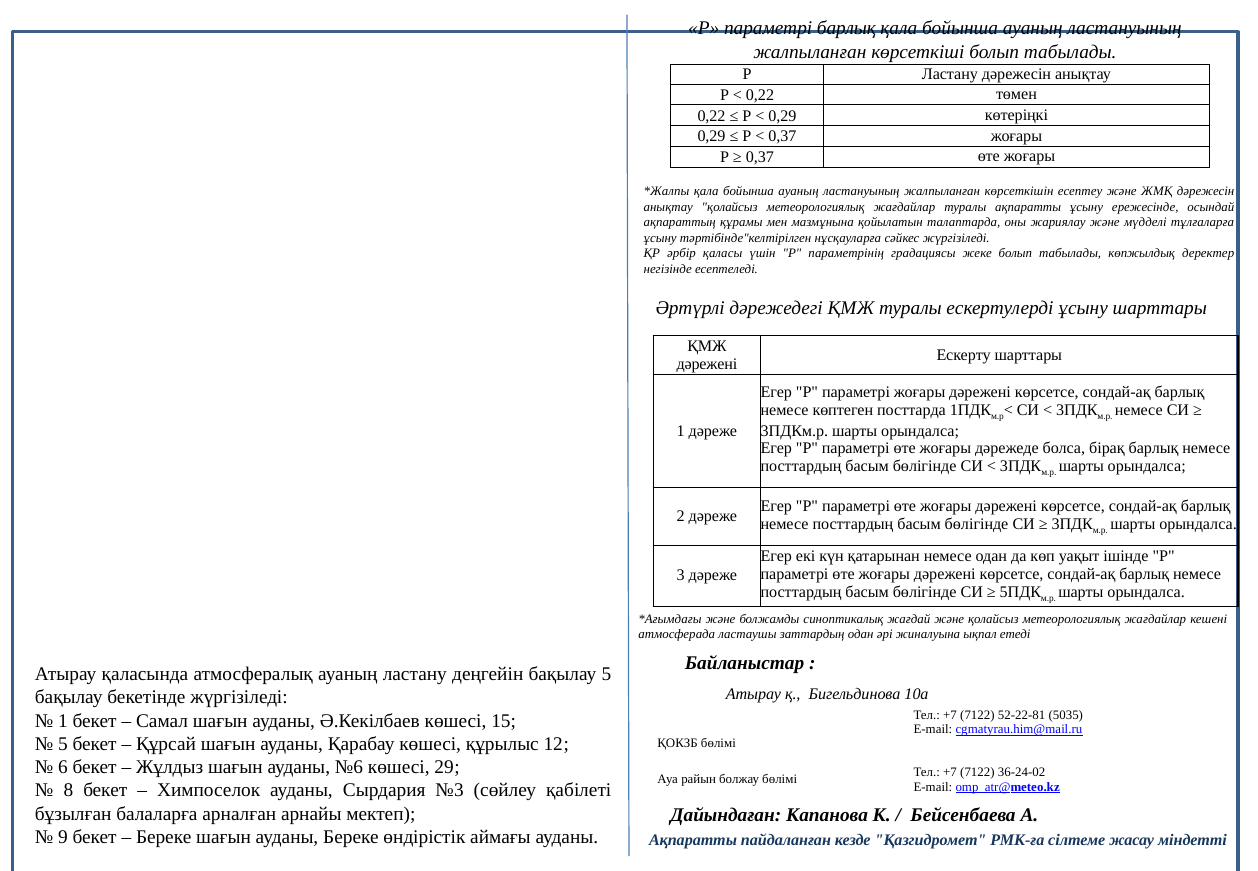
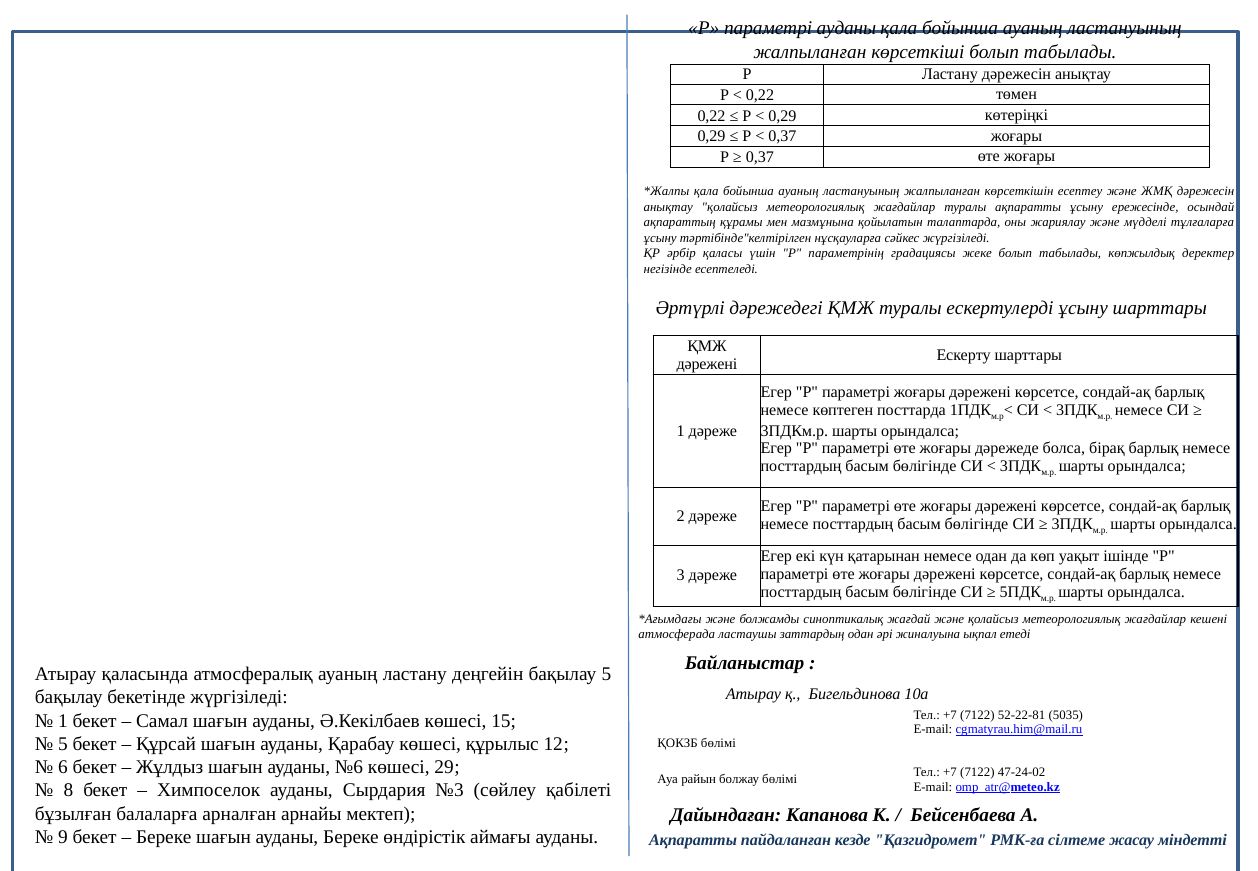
параметрі барлық: барлық -> ауданы (846, 28)
36-24-02: 36-24-02 -> 47-24-02 (1022, 772)
